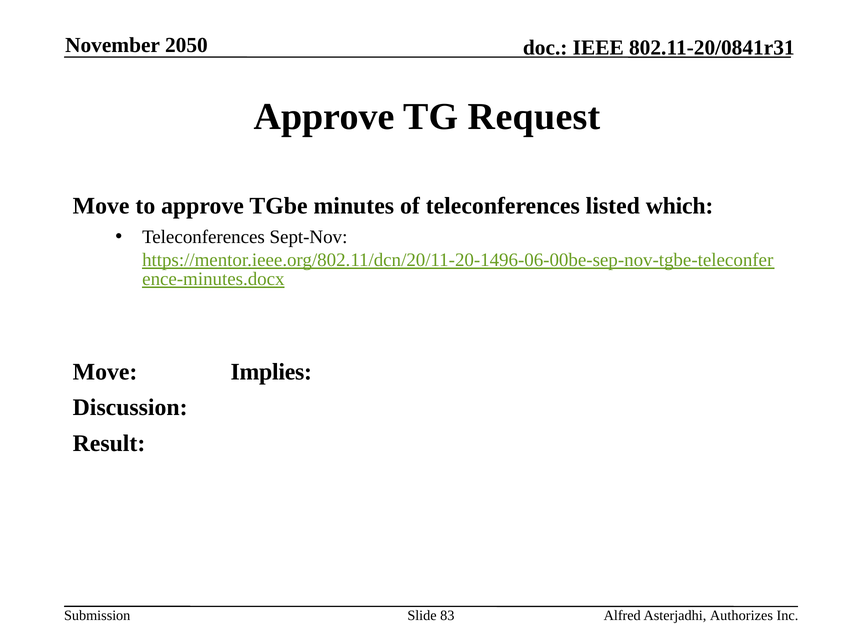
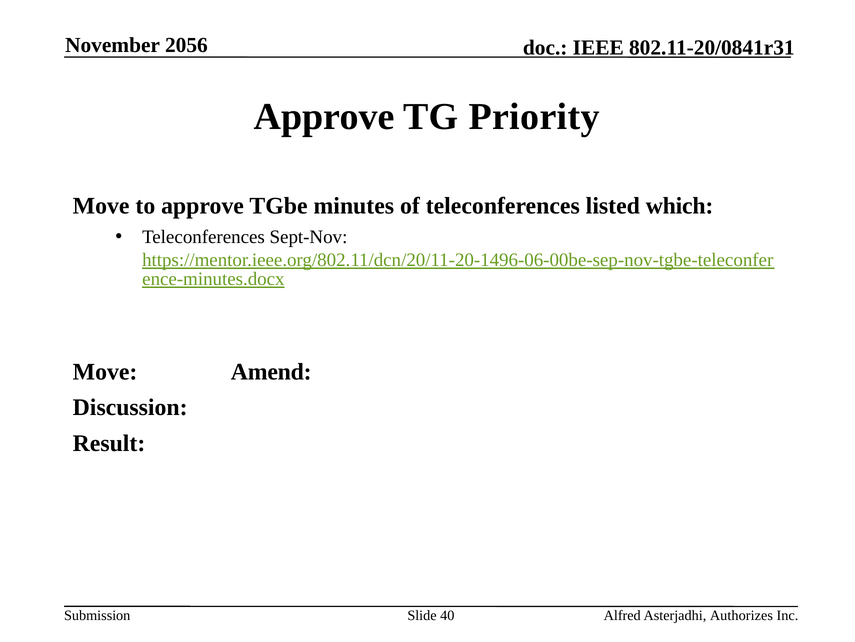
2050: 2050 -> 2056 (186, 45)
Request: Request -> Priority (534, 117)
Implies: Implies -> Amend (271, 371)
83: 83 -> 40 (447, 615)
